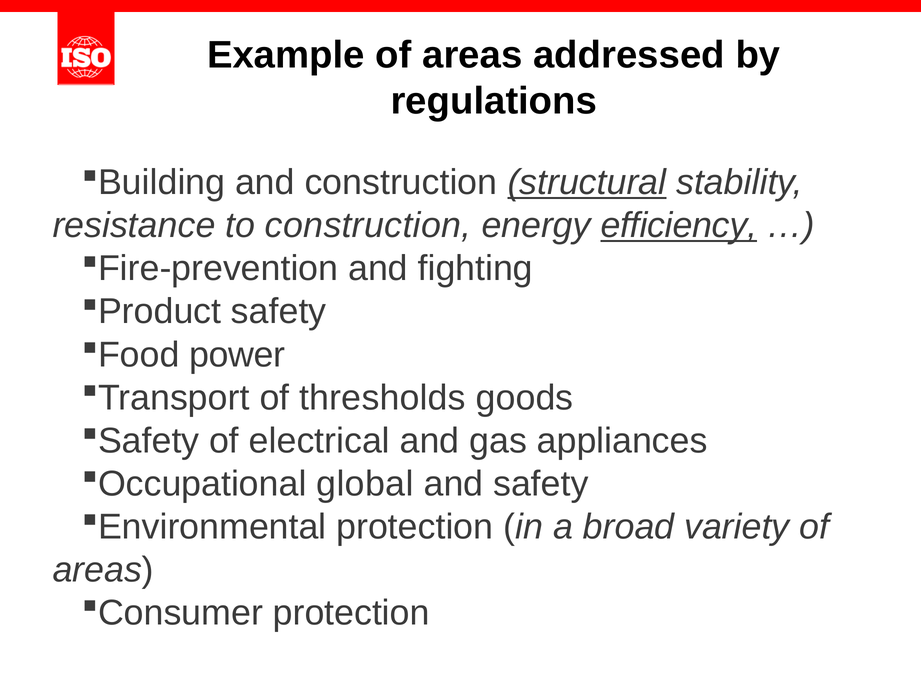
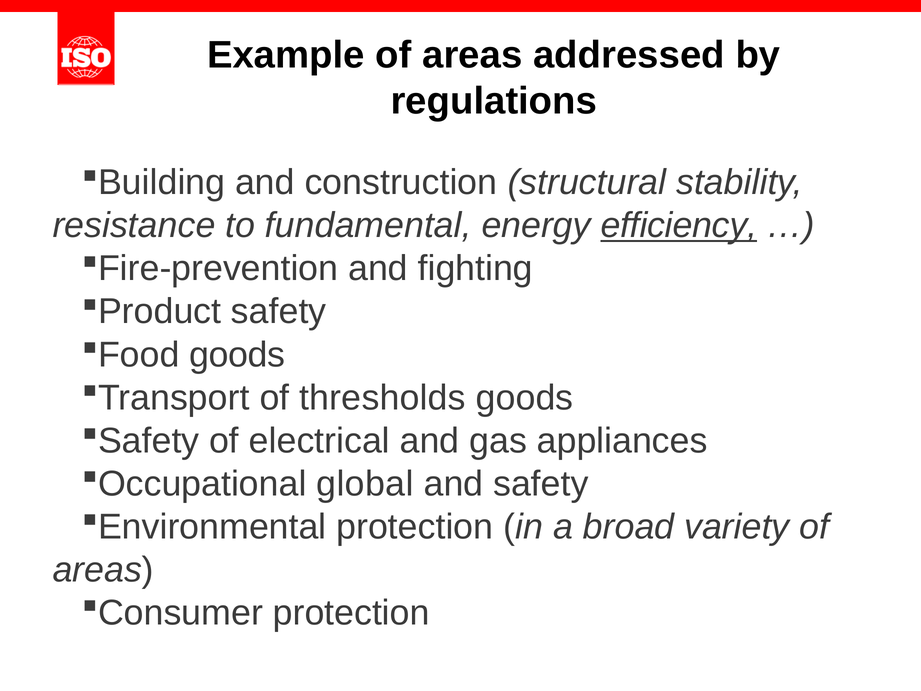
structural underline: present -> none (587, 183)
to construction: construction -> fundamental (368, 226)
power: power -> goods (237, 355)
